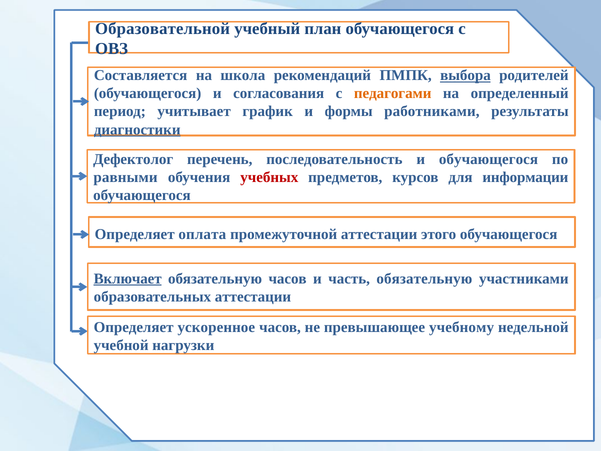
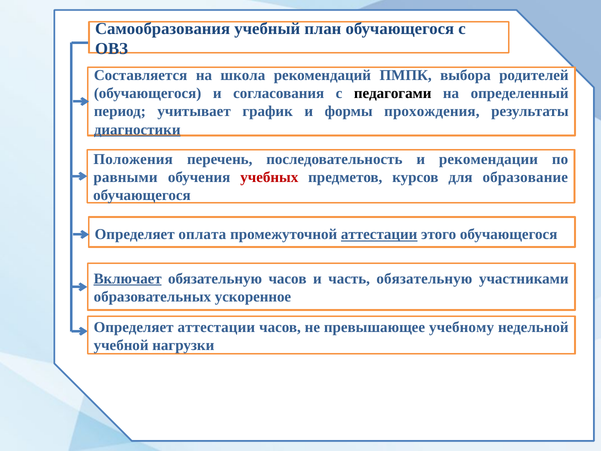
Образовательной: Образовательной -> Самообразования (163, 29)
выбора underline: present -> none (465, 75)
педагогами colour: orange -> black (393, 93)
работниками: работниками -> прохождения (432, 111)
Дефектолог: Дефектолог -> Положения (133, 159)
и обучающегося: обучающегося -> рекомендации (488, 159)
информации: информации -> образование (525, 177)
аттестации underline: none -> present (379, 234)
образовательных аттестации: аттестации -> ускоренное (253, 297)
Определяет ускоренное: ускоренное -> аттестации (216, 327)
